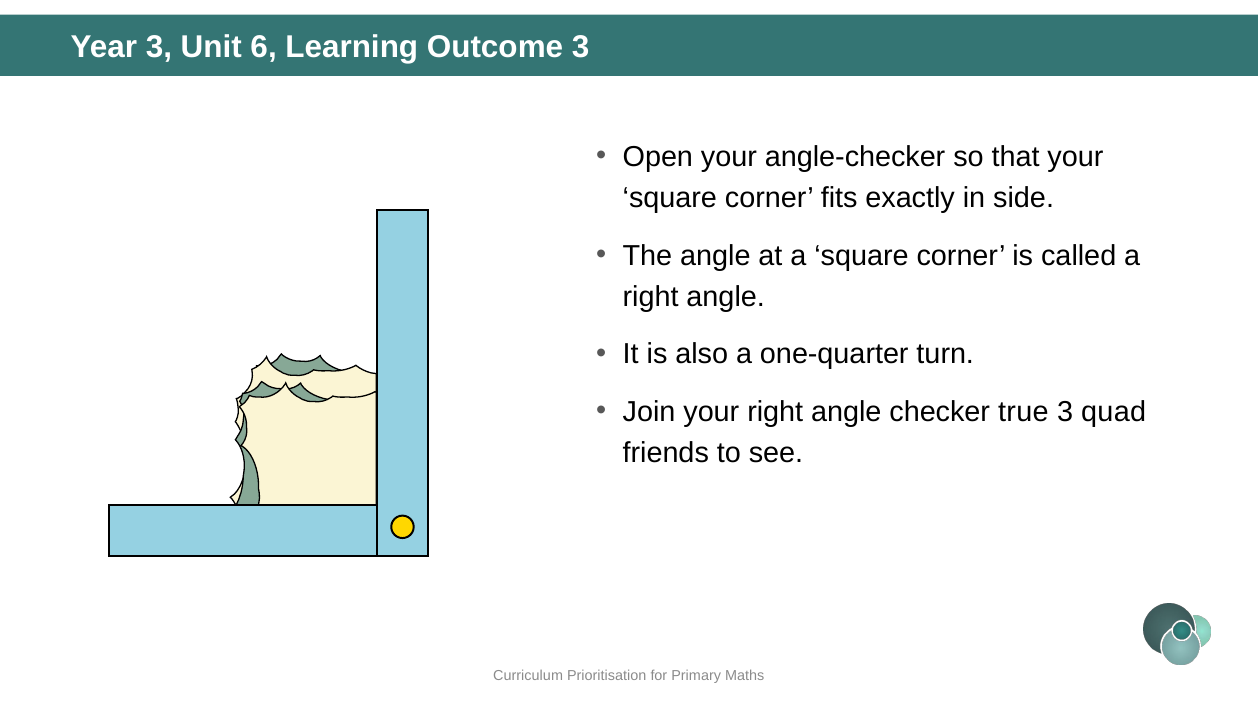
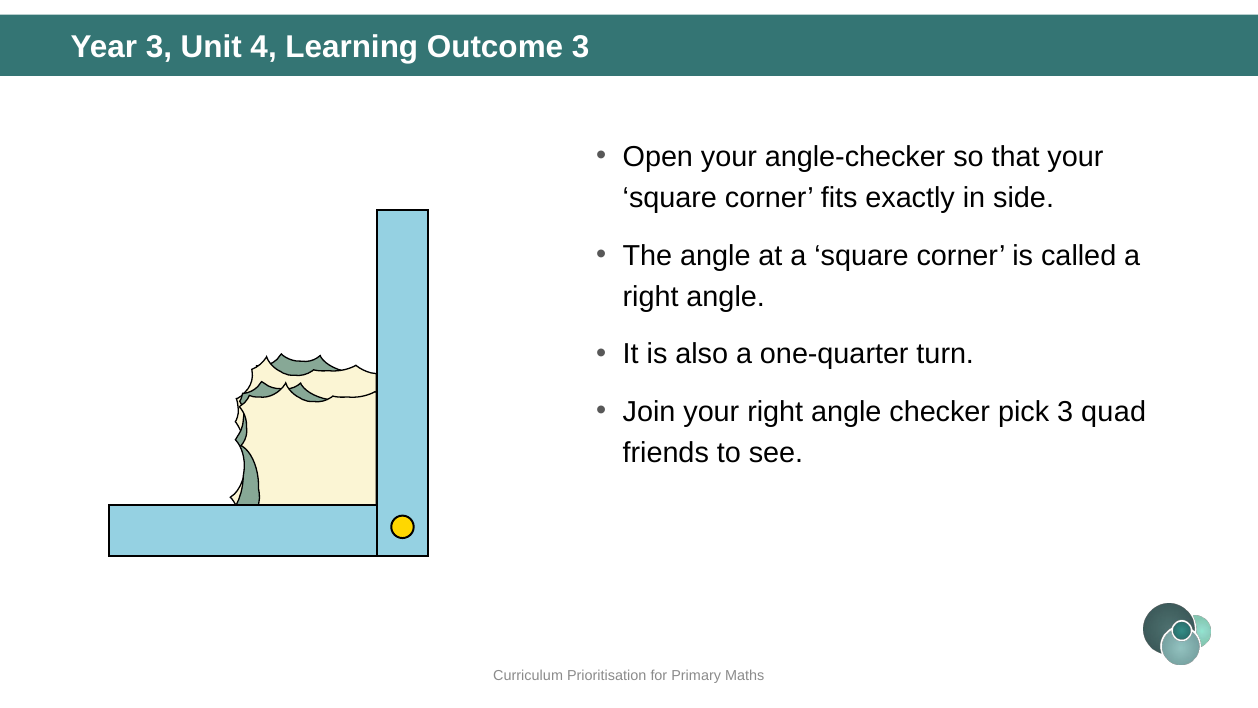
6: 6 -> 4 (264, 47)
true: true -> pick (1024, 411)
